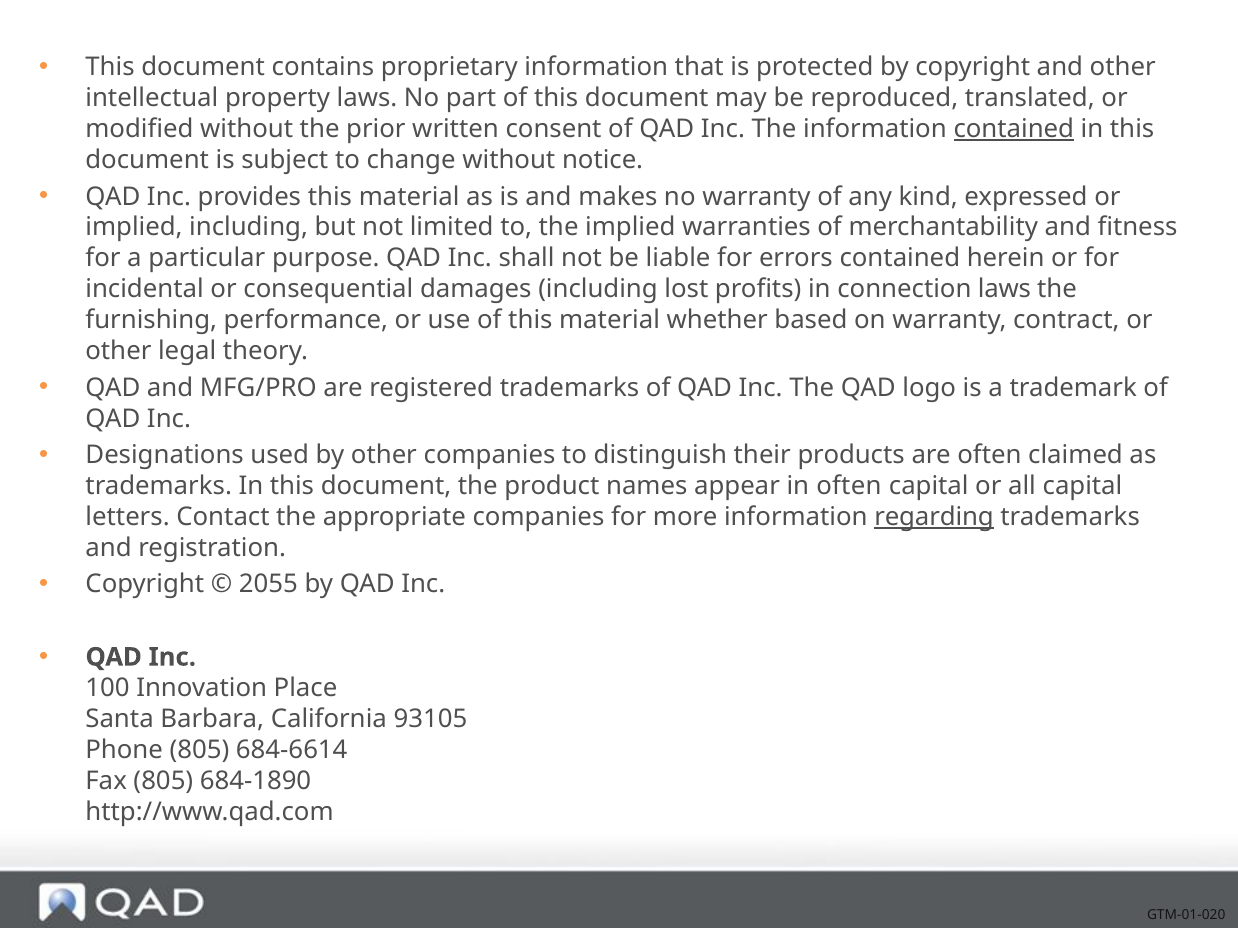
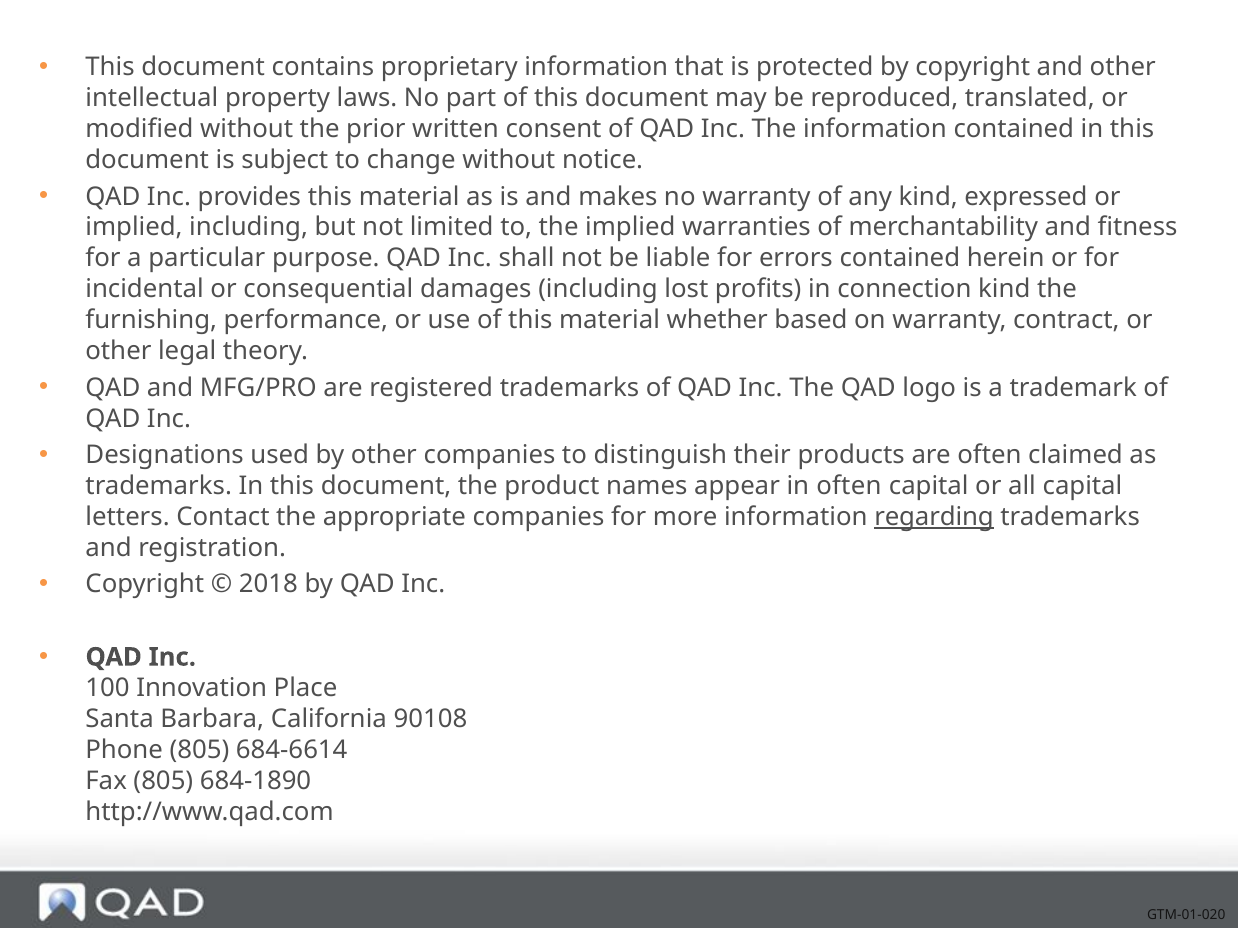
contained underline: present -> none (1014, 129)
connection laws: laws -> kind (1004, 289)
2055: 2055 -> 2018 (268, 585)
93105: 93105 -> 90108 (430, 719)
